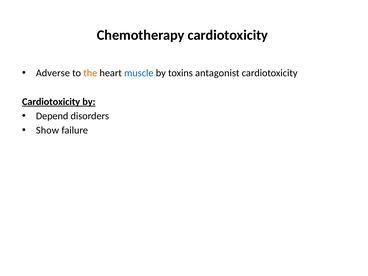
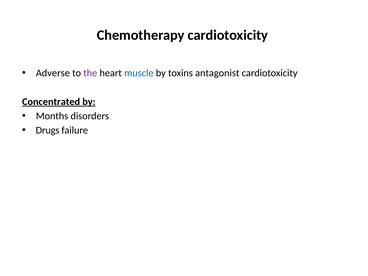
the colour: orange -> purple (90, 73)
Cardiotoxicity: Cardiotoxicity -> Concentrated (51, 102)
Depend: Depend -> Months (52, 116)
Show: Show -> Drugs (48, 130)
